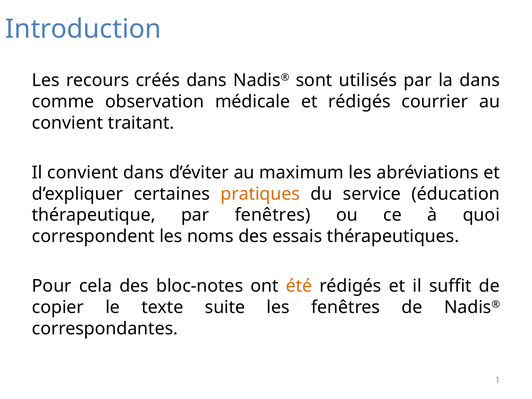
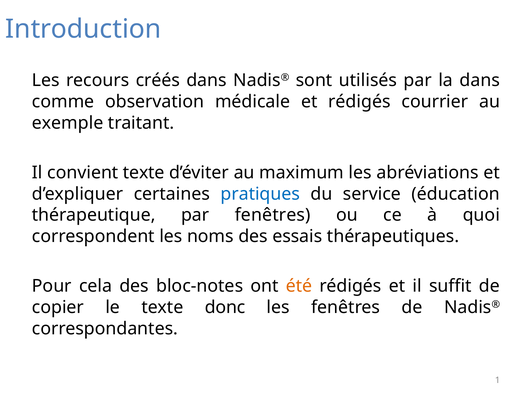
convient: convient -> exemple (68, 123)
convient dans: dans -> texte (144, 173)
pratiques colour: orange -> blue (260, 194)
suite: suite -> donc (225, 307)
